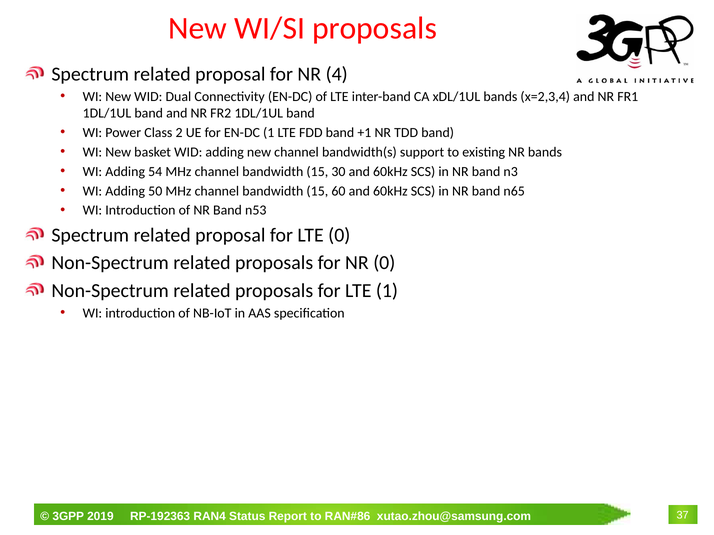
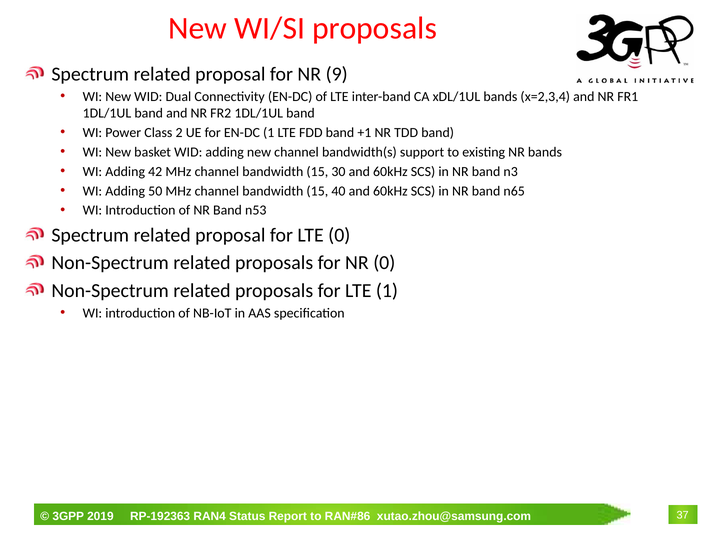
4: 4 -> 9 (337, 74)
54: 54 -> 42 (155, 172)
60: 60 -> 40 (338, 191)
